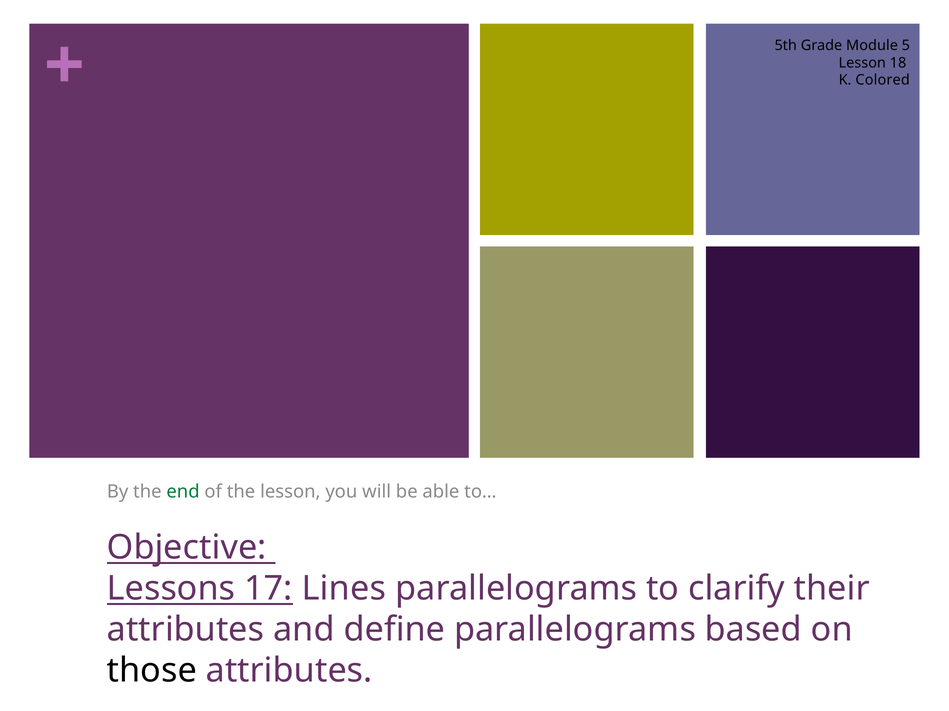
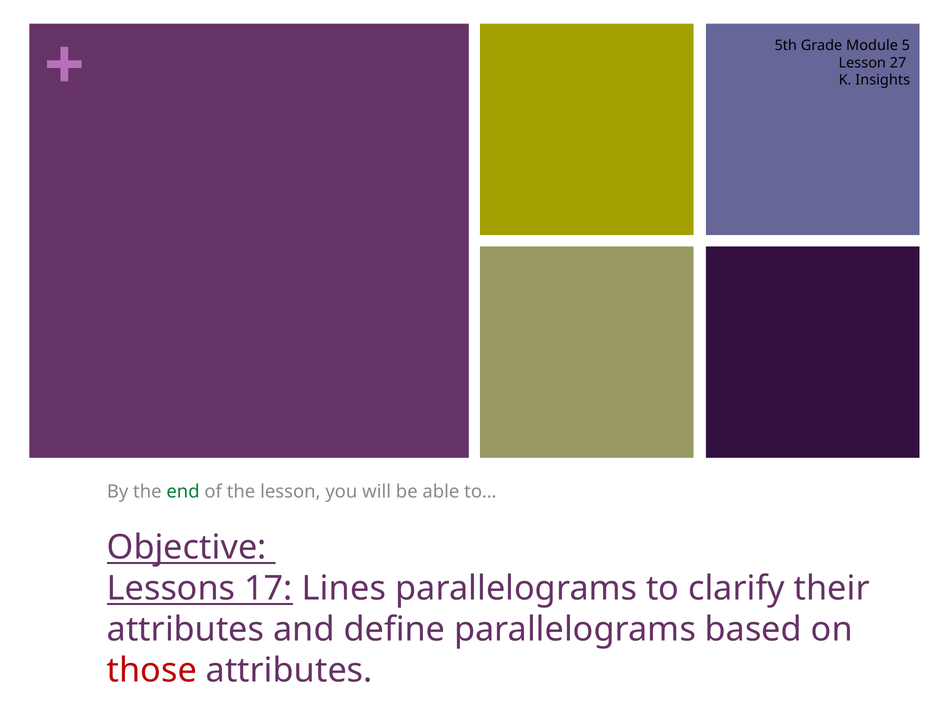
18: 18 -> 27 (898, 63)
Colored: Colored -> Insights (883, 80)
those colour: black -> red (152, 671)
